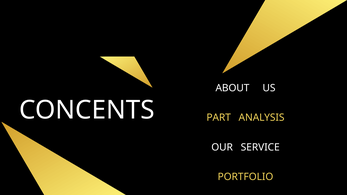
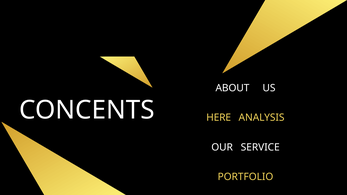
PART: PART -> HERE (219, 118)
